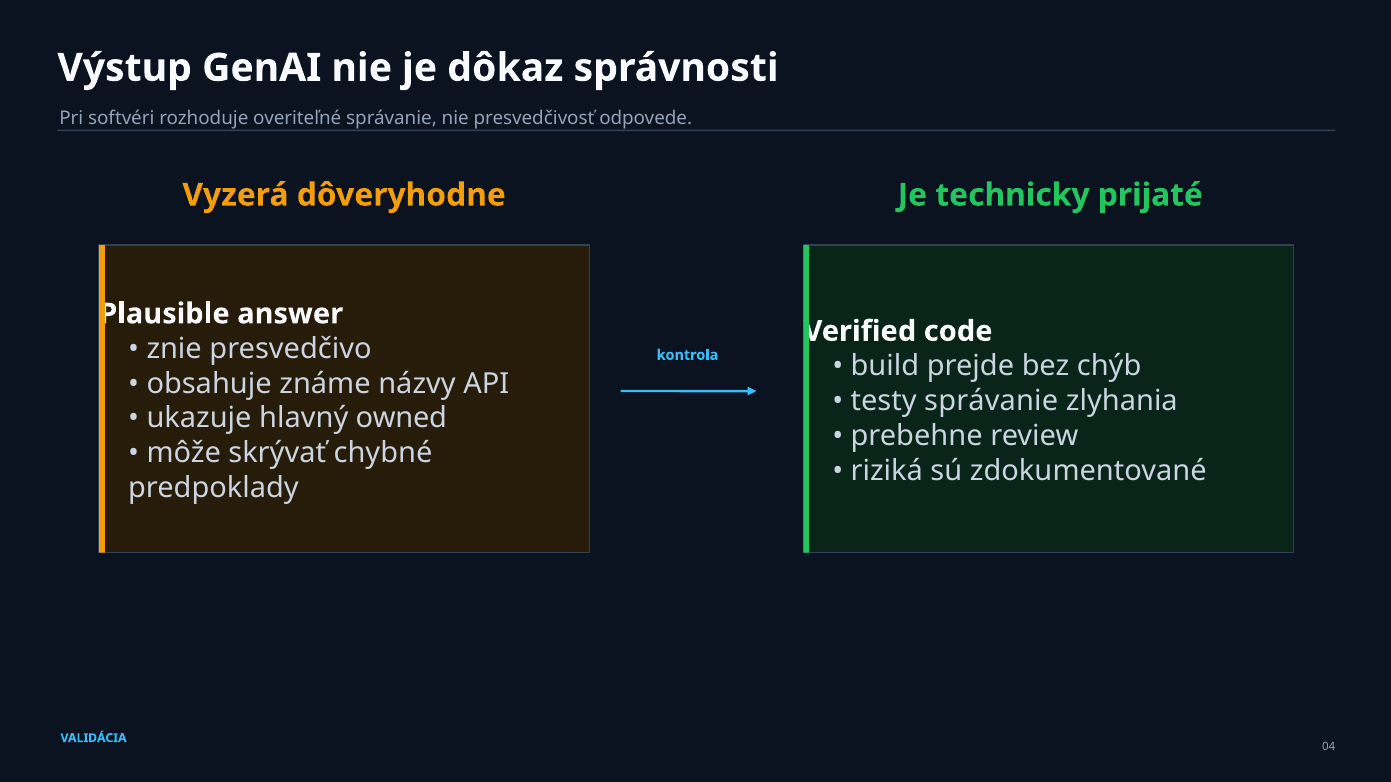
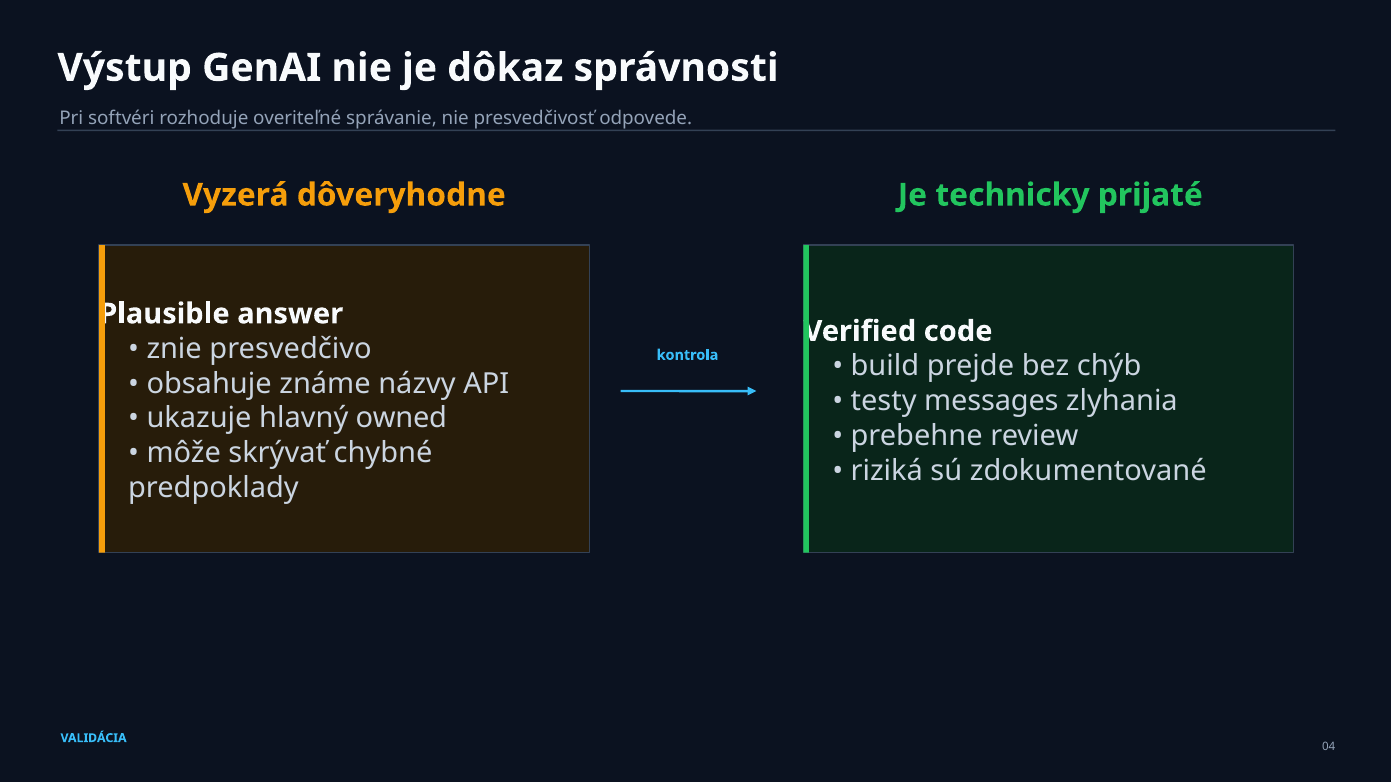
testy správanie: správanie -> messages (991, 401)
